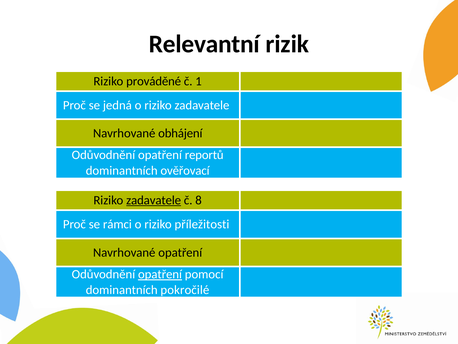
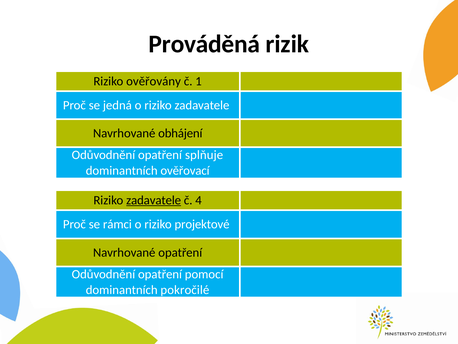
Relevantní: Relevantní -> Prováděná (204, 44)
prováděné: prováděné -> ověřovány (154, 81)
reportů: reportů -> splňuje (204, 155)
8: 8 -> 4 (199, 200)
příležitosti: příležitosti -> projektové (202, 224)
opatření underline: present -> none (160, 274)
